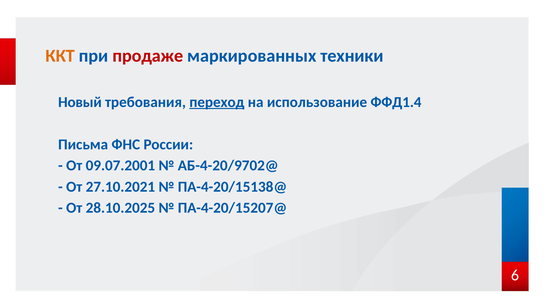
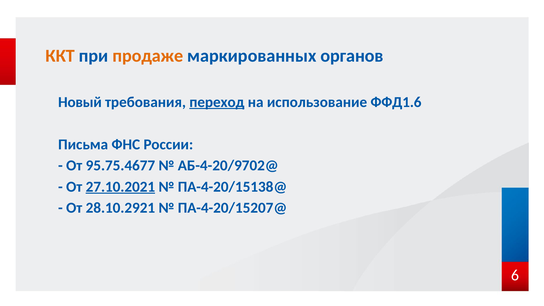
продаже colour: red -> orange (148, 56)
техники: техники -> органов (352, 56)
ФФД1.4: ФФД1.4 -> ФФД1.6 (396, 102)
09.07.2001: 09.07.2001 -> 95.75.4677 (120, 166)
27.10.2021 underline: none -> present (120, 187)
28.10.2025: 28.10.2025 -> 28.10.2921 (120, 208)
